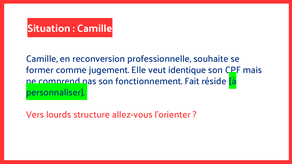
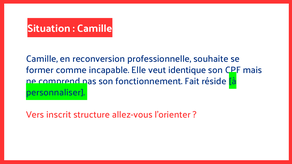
jugement: jugement -> incapable (109, 70)
lourds: lourds -> inscrit (59, 115)
